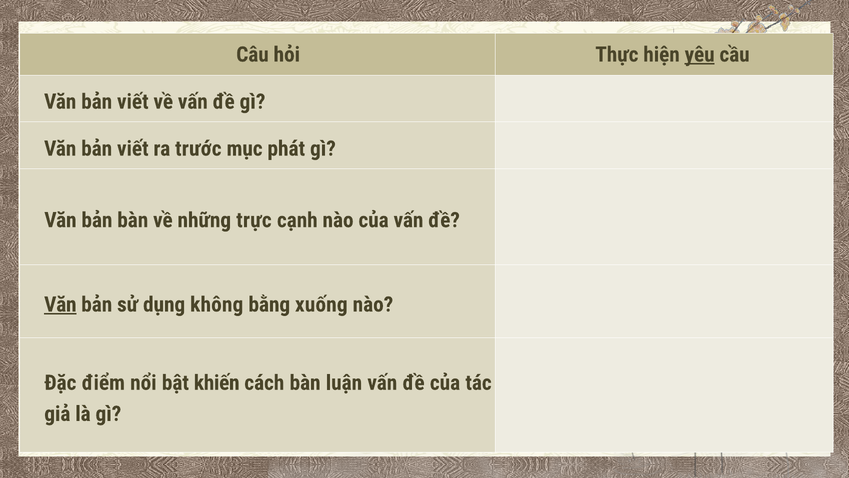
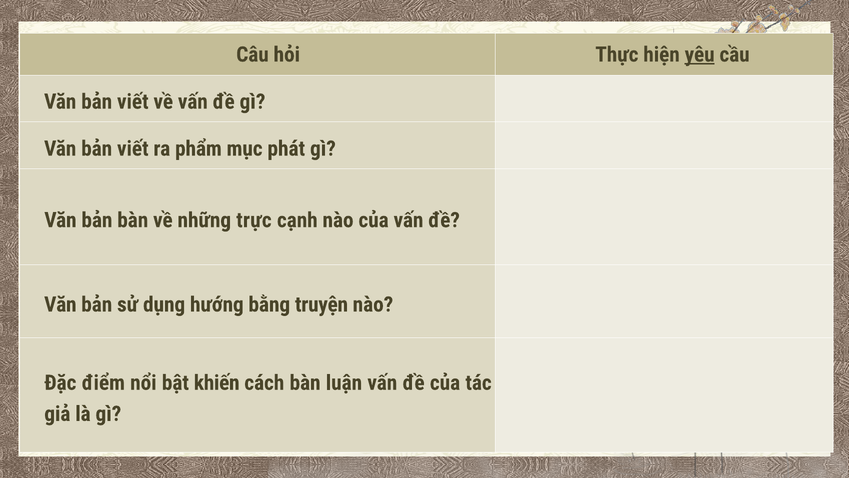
trước: trước -> phẩm (198, 149)
Văn underline: present -> none (60, 304)
không: không -> hướng (217, 304)
xuống: xuống -> truyện (321, 304)
